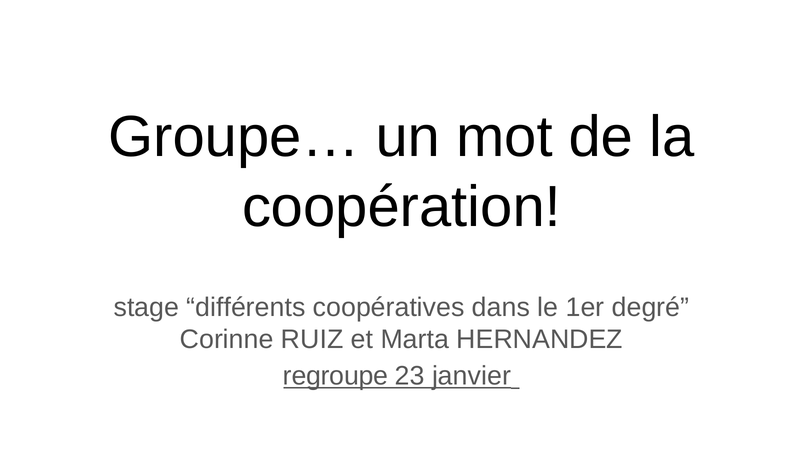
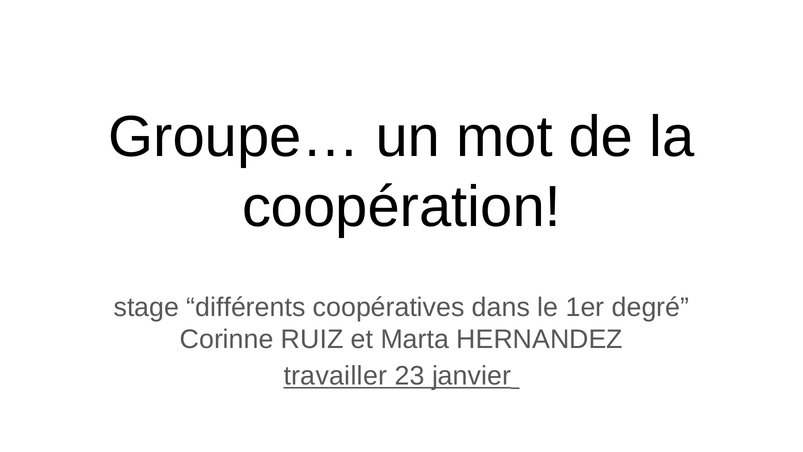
regroupe: regroupe -> travailler (335, 376)
